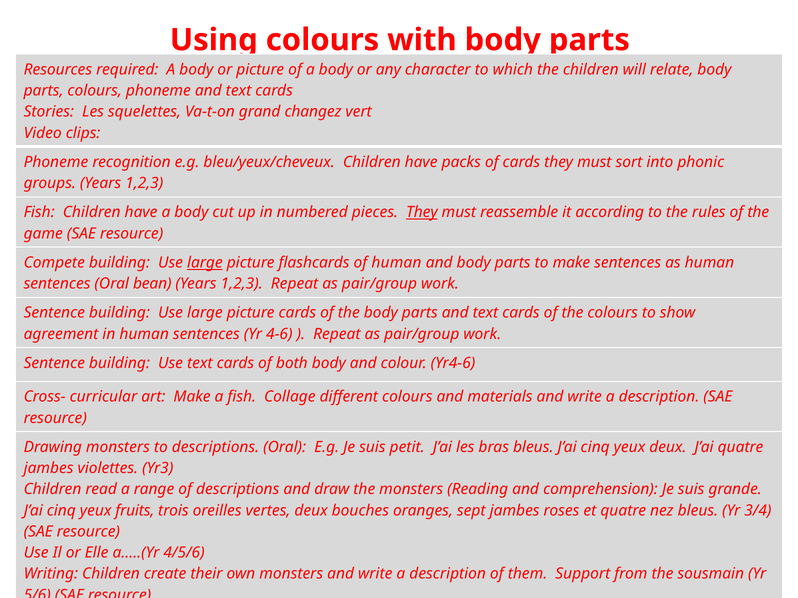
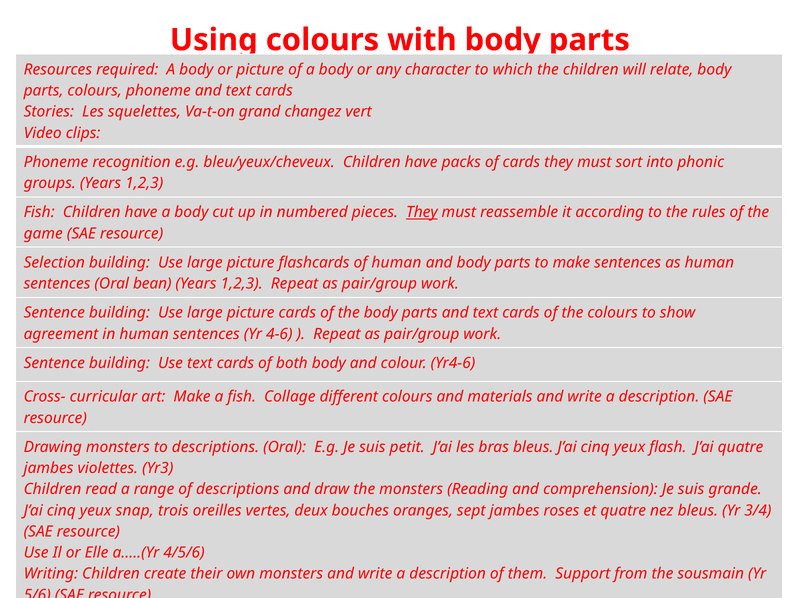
Compete: Compete -> Selection (54, 263)
large underline: present -> none (205, 263)
yeux deux: deux -> flash (668, 447)
fruits: fruits -> snap (135, 511)
